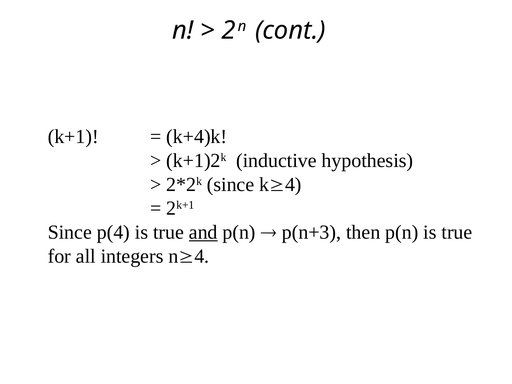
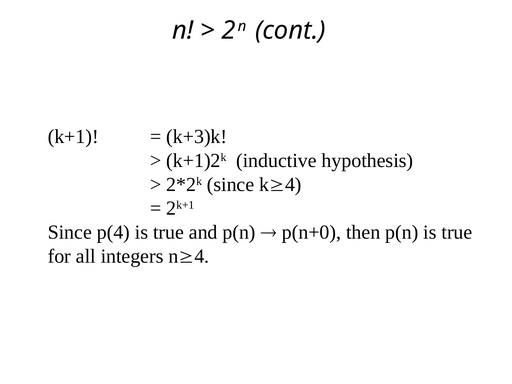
k+4)k: k+4)k -> k+3)k (197, 137)
and underline: present -> none (203, 232)
p(n+3: p(n+3 -> p(n+0 (312, 232)
